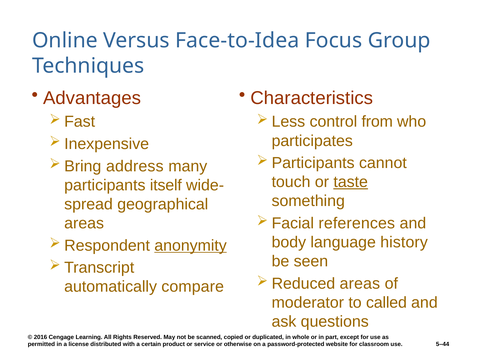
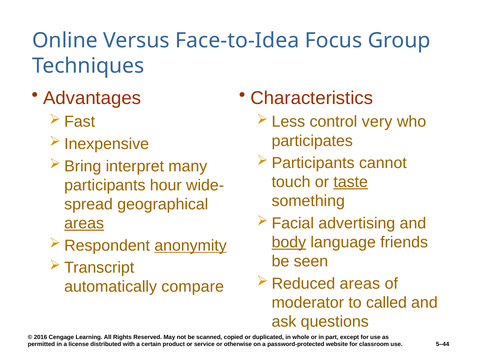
from: from -> very (377, 122)
address: address -> interpret (135, 167)
itself: itself -> hour (166, 186)
references: references -> advertising (357, 224)
areas underline: none -> present (84, 224)
body underline: none -> present (289, 243)
history: history -> friends (404, 243)
